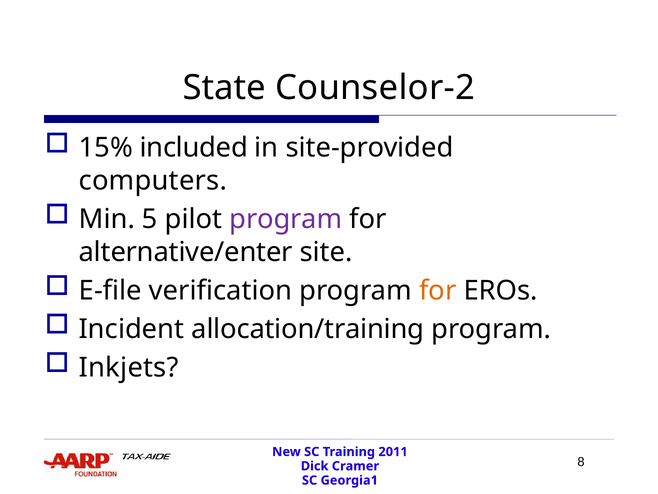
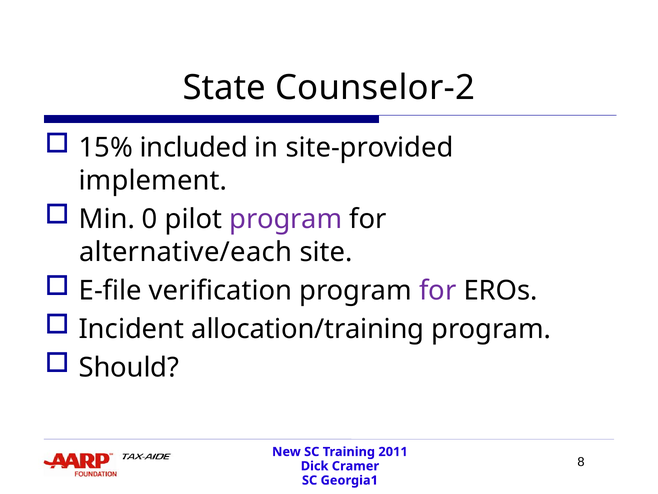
computers: computers -> implement (153, 181)
5: 5 -> 0 (150, 219)
alternative/enter: alternative/enter -> alternative/each (186, 252)
for colour: orange -> purple (438, 290)
Inkjets: Inkjets -> Should (129, 367)
